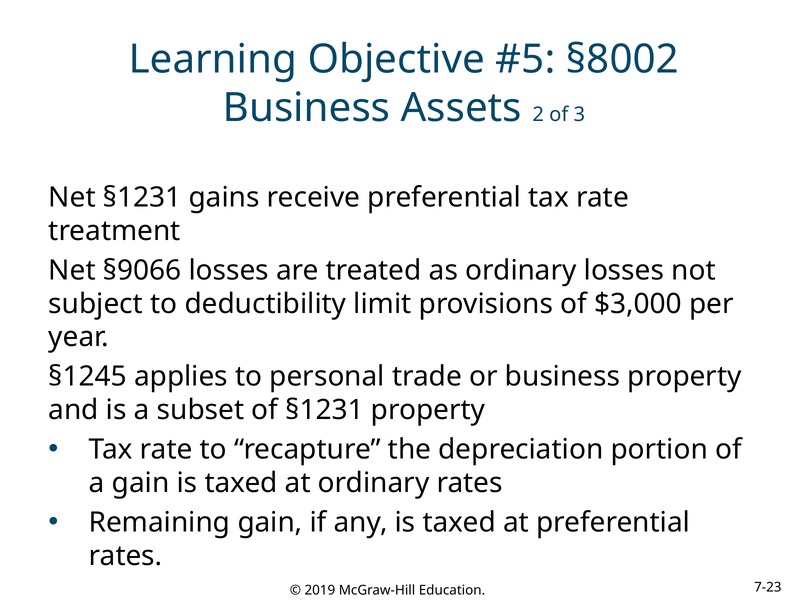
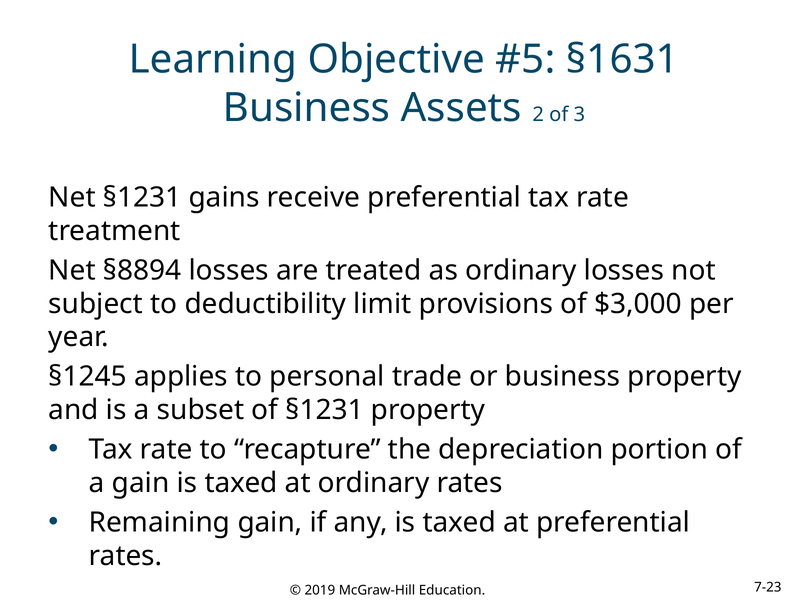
§8002: §8002 -> §1631 (622, 59)
§9066: §9066 -> §8894 (142, 270)
